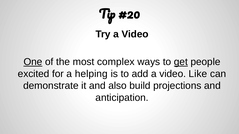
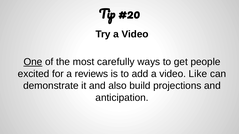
complex: complex -> carefully (116, 62)
get underline: present -> none (181, 62)
helping: helping -> reviews (91, 74)
